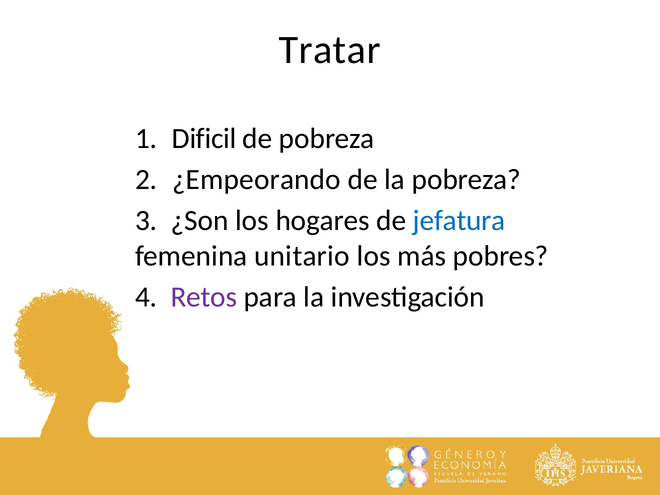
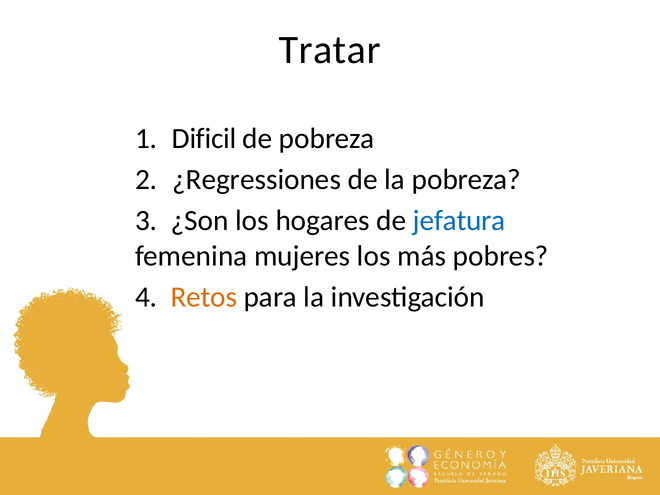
¿Empeorando: ¿Empeorando -> ¿Regressiones (257, 180)
unitario: unitario -> mujeres (302, 256)
Retos colour: purple -> orange (204, 297)
